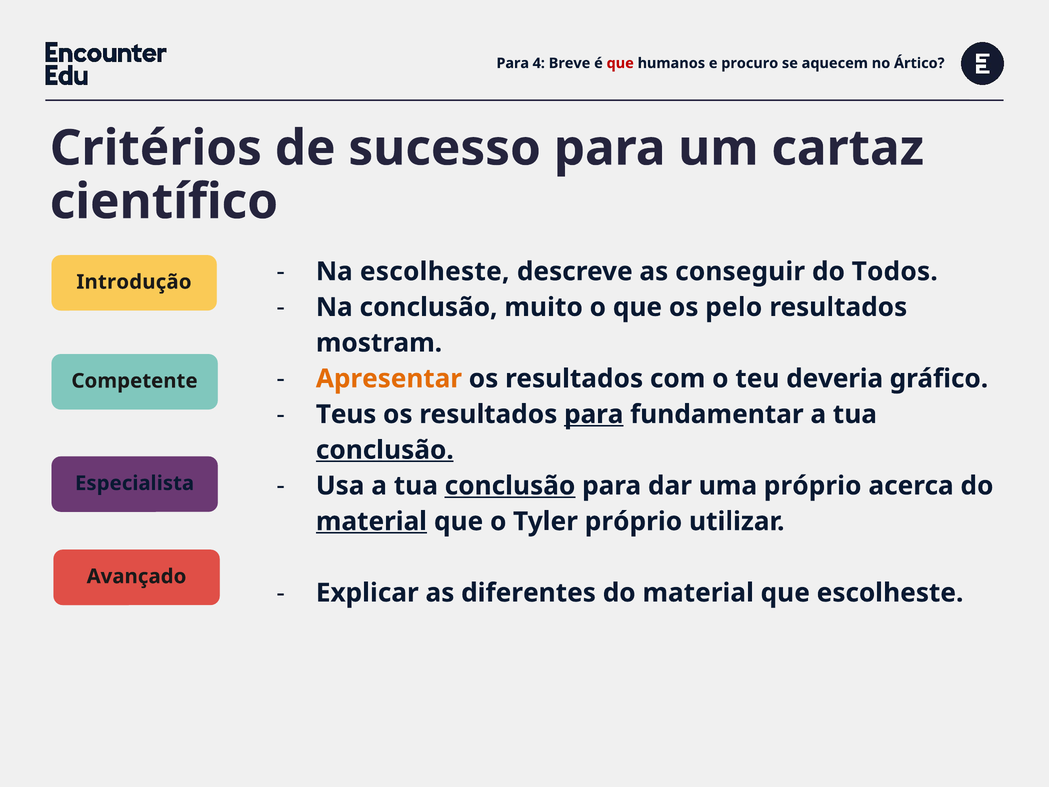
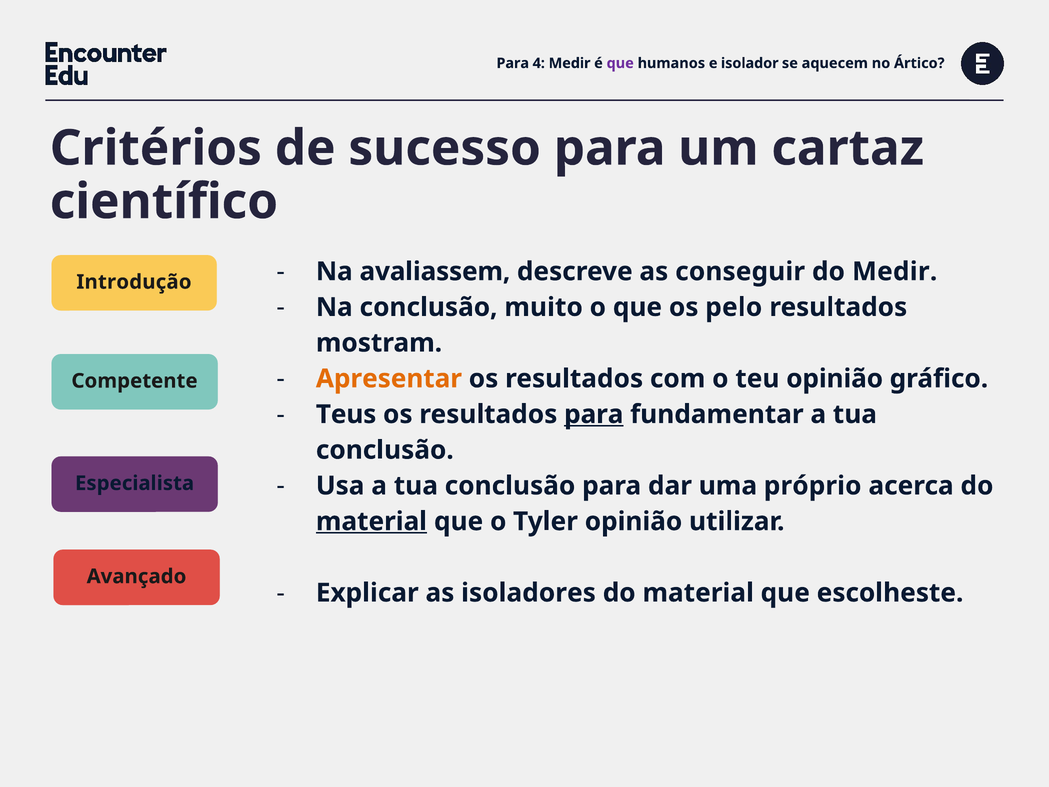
4 Breve: Breve -> Medir (570, 63)
que colour: red -> purple (620, 63)
procuro: procuro -> isolador (750, 63)
Na escolheste: escolheste -> avaliassem (435, 271)
do Todos: Todos -> Medir (895, 271)
teu deveria: deveria -> opinião (835, 379)
conclusão underline: present -> none (385, 450)
conclusão underline: present -> none (510, 486)
Tyler próprio: próprio -> opinião (633, 521)
diferentes: diferentes -> isoladores (528, 593)
